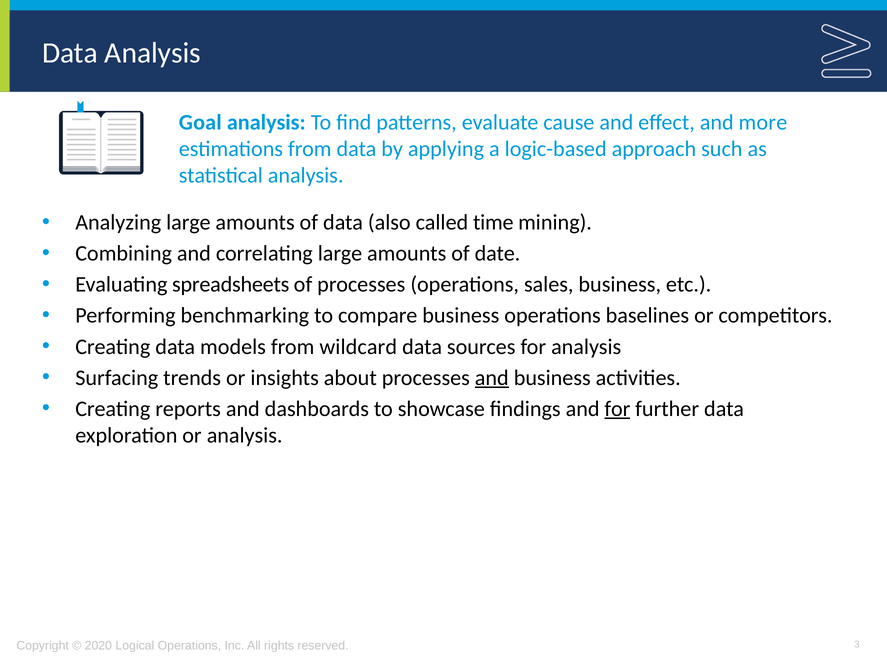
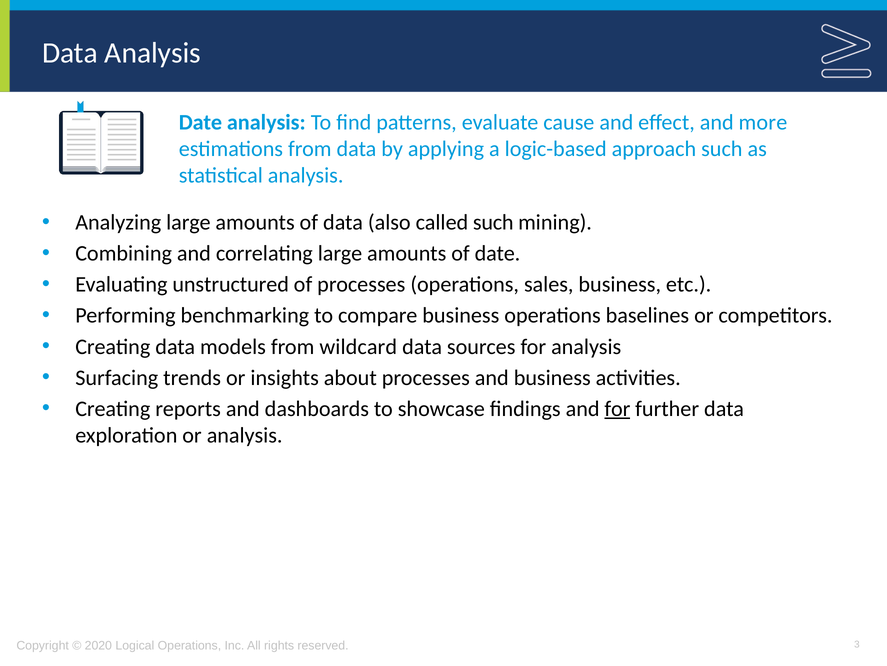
Goal: Goal -> Date (200, 122)
called time: time -> such (493, 222)
spreadsheets: spreadsheets -> unstructured (231, 284)
and underline: present -> none (492, 377)
